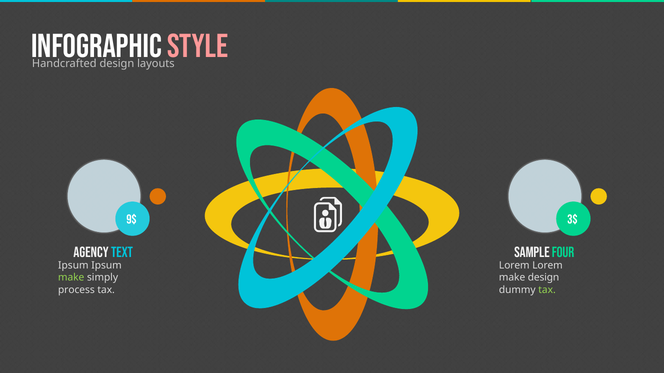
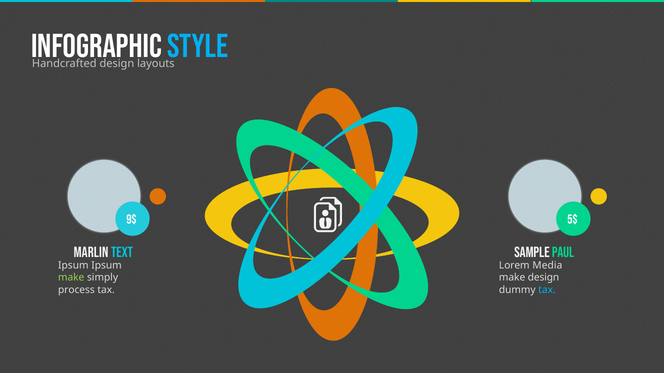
STYLE colour: pink -> light blue (198, 46)
3$: 3$ -> 5$ (572, 220)
AGENCY: AGENCY -> MARLIN (91, 253)
FOUR: FOUR -> PAUL (563, 253)
Lorem Lorem: Lorem -> Media (547, 266)
tax colour: light green -> light blue (547, 290)
